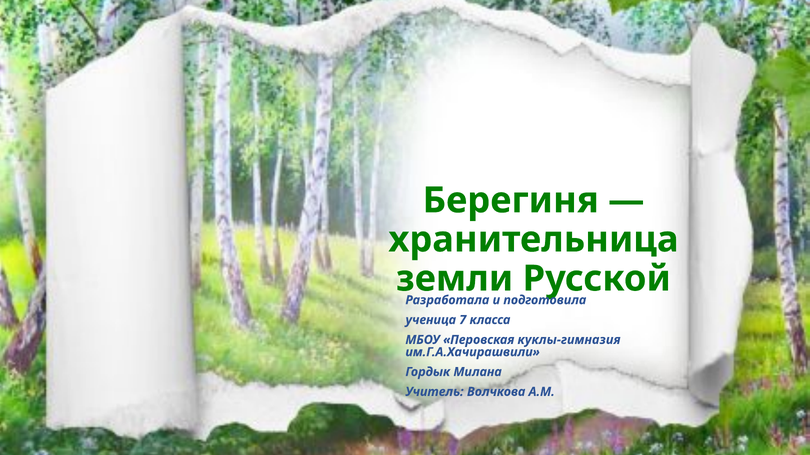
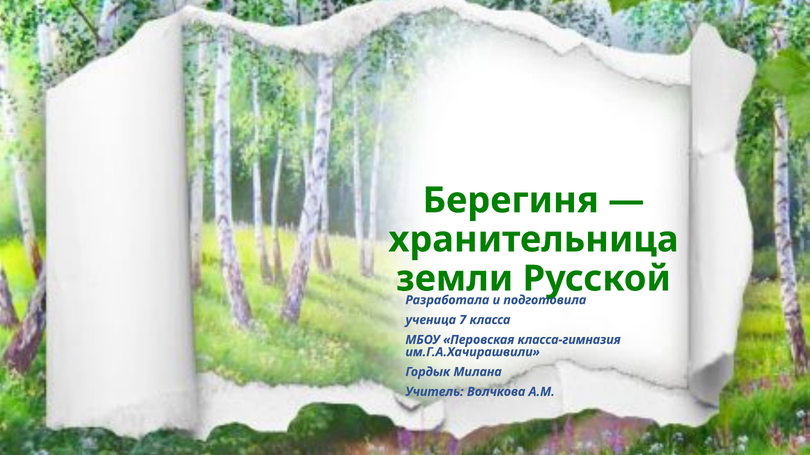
куклы-гимназия: куклы-гимназия -> класса-гимназия (569, 340)
